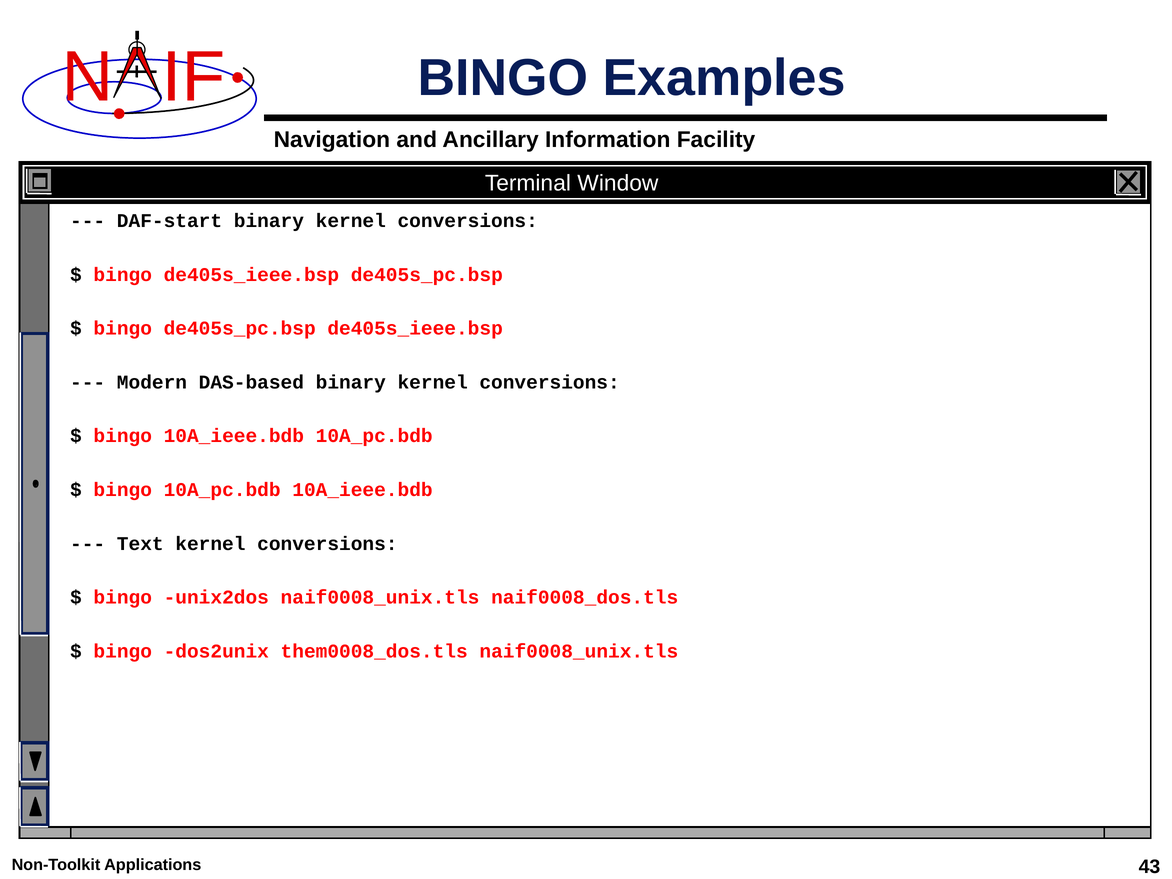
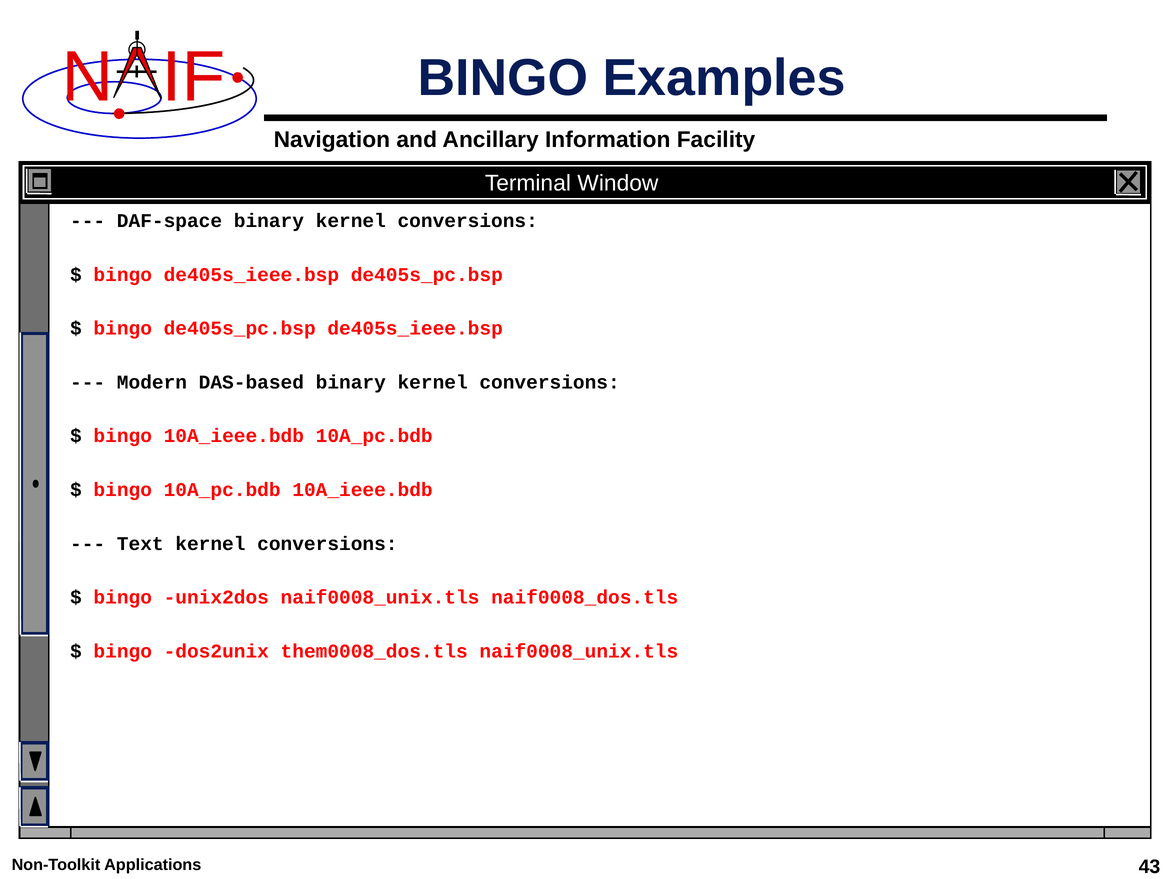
DAF-start: DAF-start -> DAF-space (169, 221)
